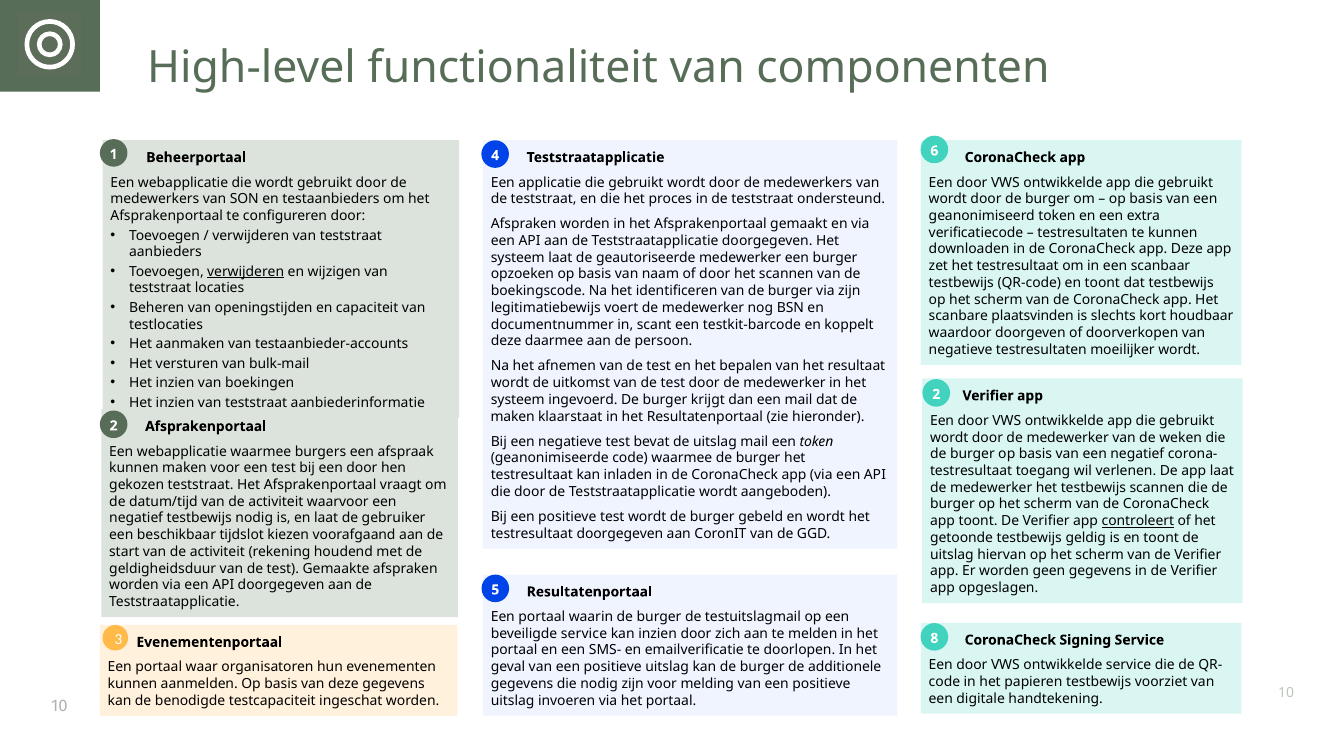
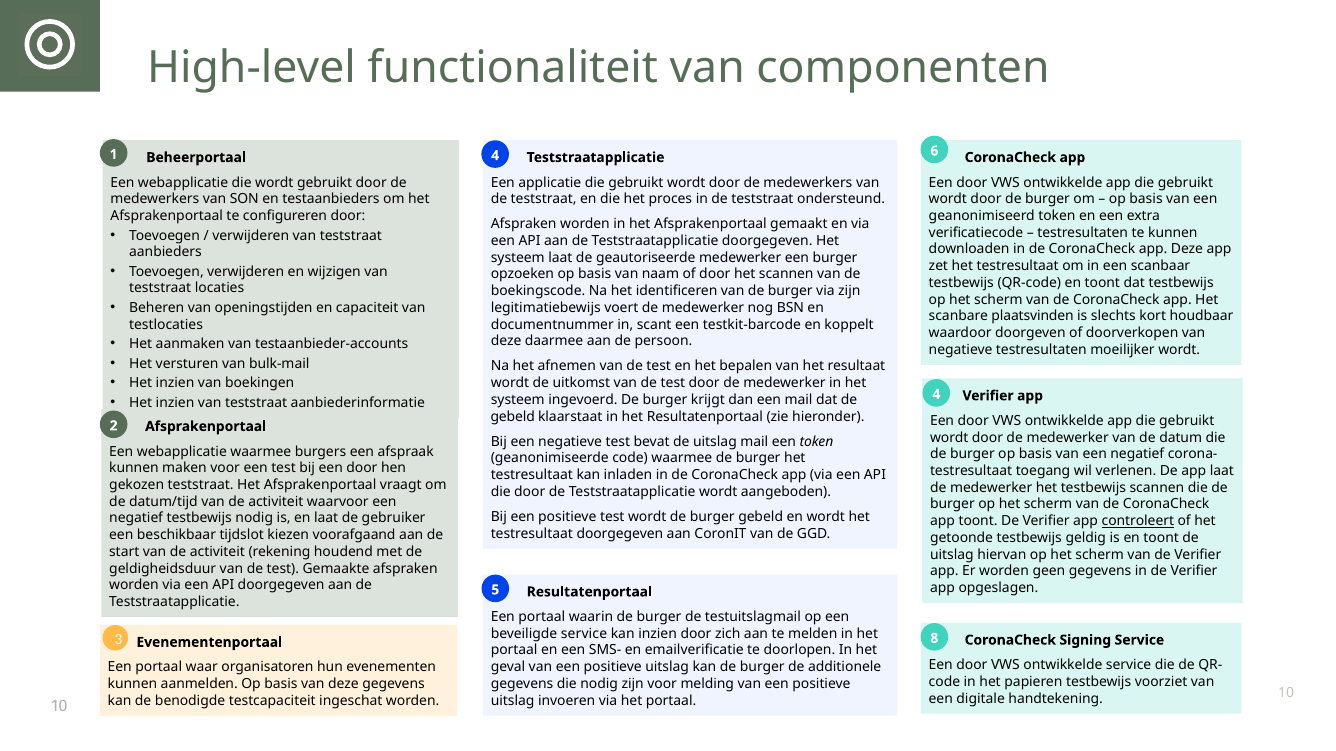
verwijderen underline: present -> none (246, 272)
2: 2 -> 4 (936, 395)
maken: maken -> gebeld (513, 417)
weken: weken -> datum (1181, 438)
